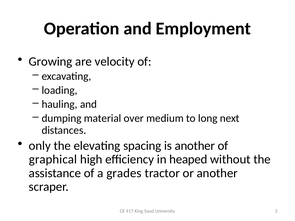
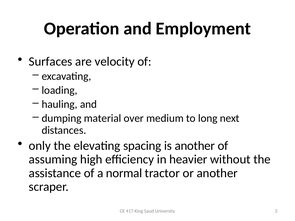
Growing: Growing -> Surfaces (51, 62)
graphical: graphical -> assuming (53, 160)
heaped: heaped -> heavier (188, 160)
grades: grades -> normal (124, 173)
